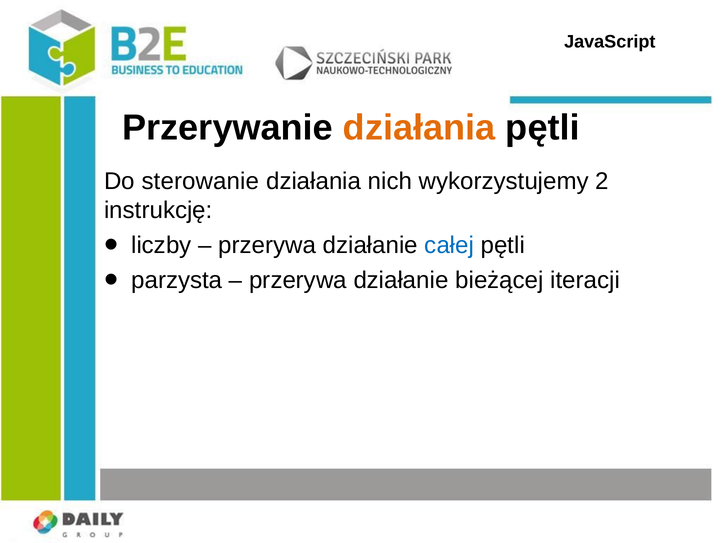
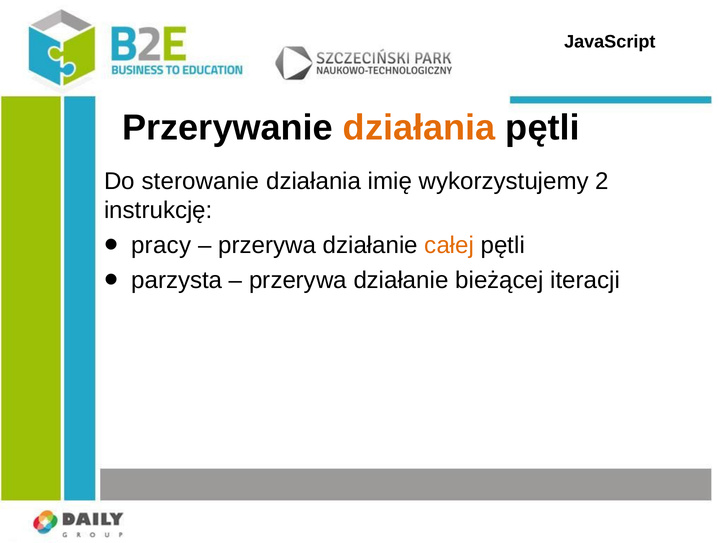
nich: nich -> imię (390, 181)
liczby: liczby -> pracy (161, 245)
całej colour: blue -> orange (449, 245)
